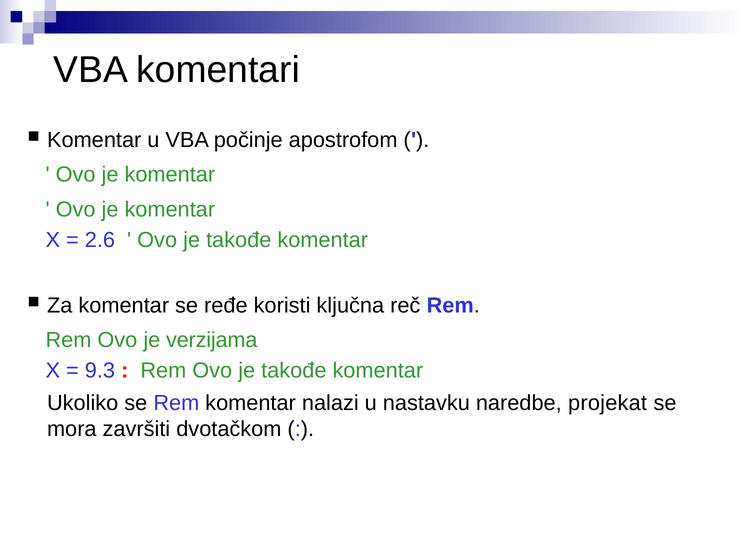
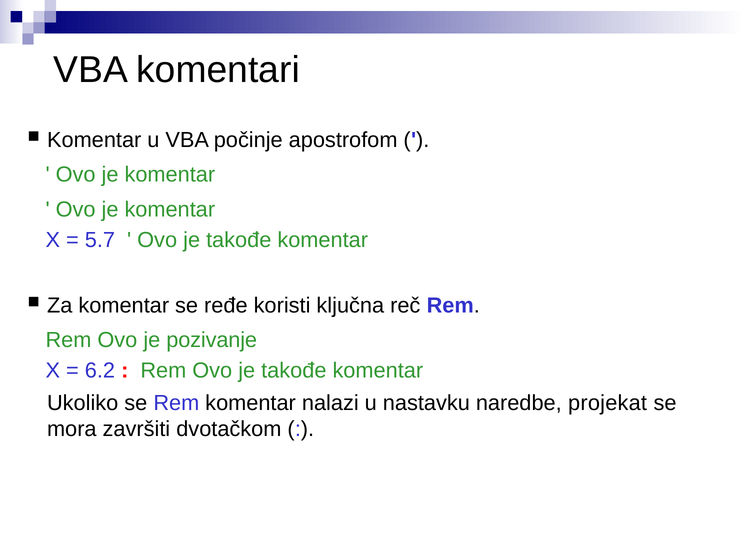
2.6: 2.6 -> 5.7 (100, 240)
verzijama: verzijama -> pozivanje (212, 340)
9.3: 9.3 -> 6.2 (100, 370)
